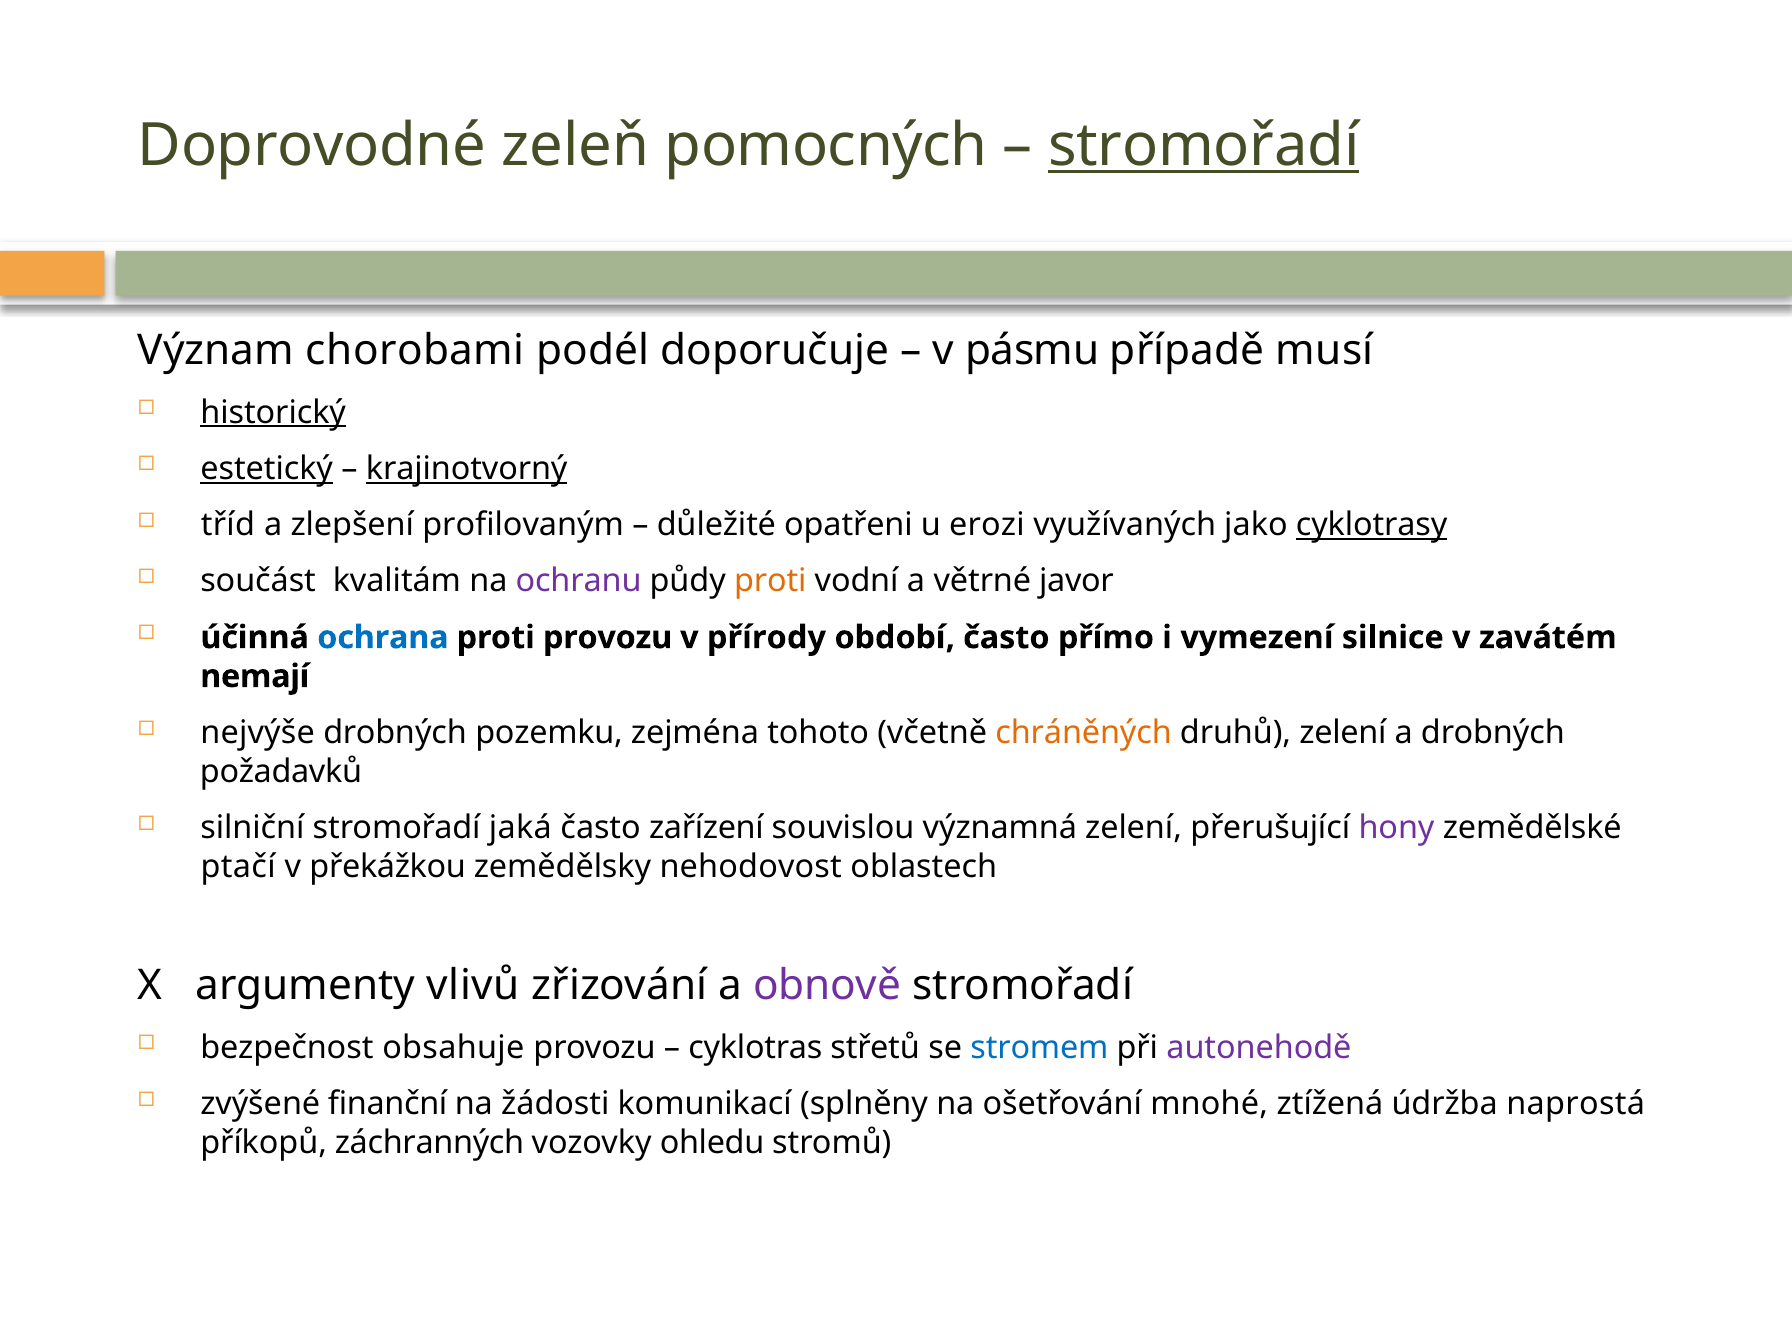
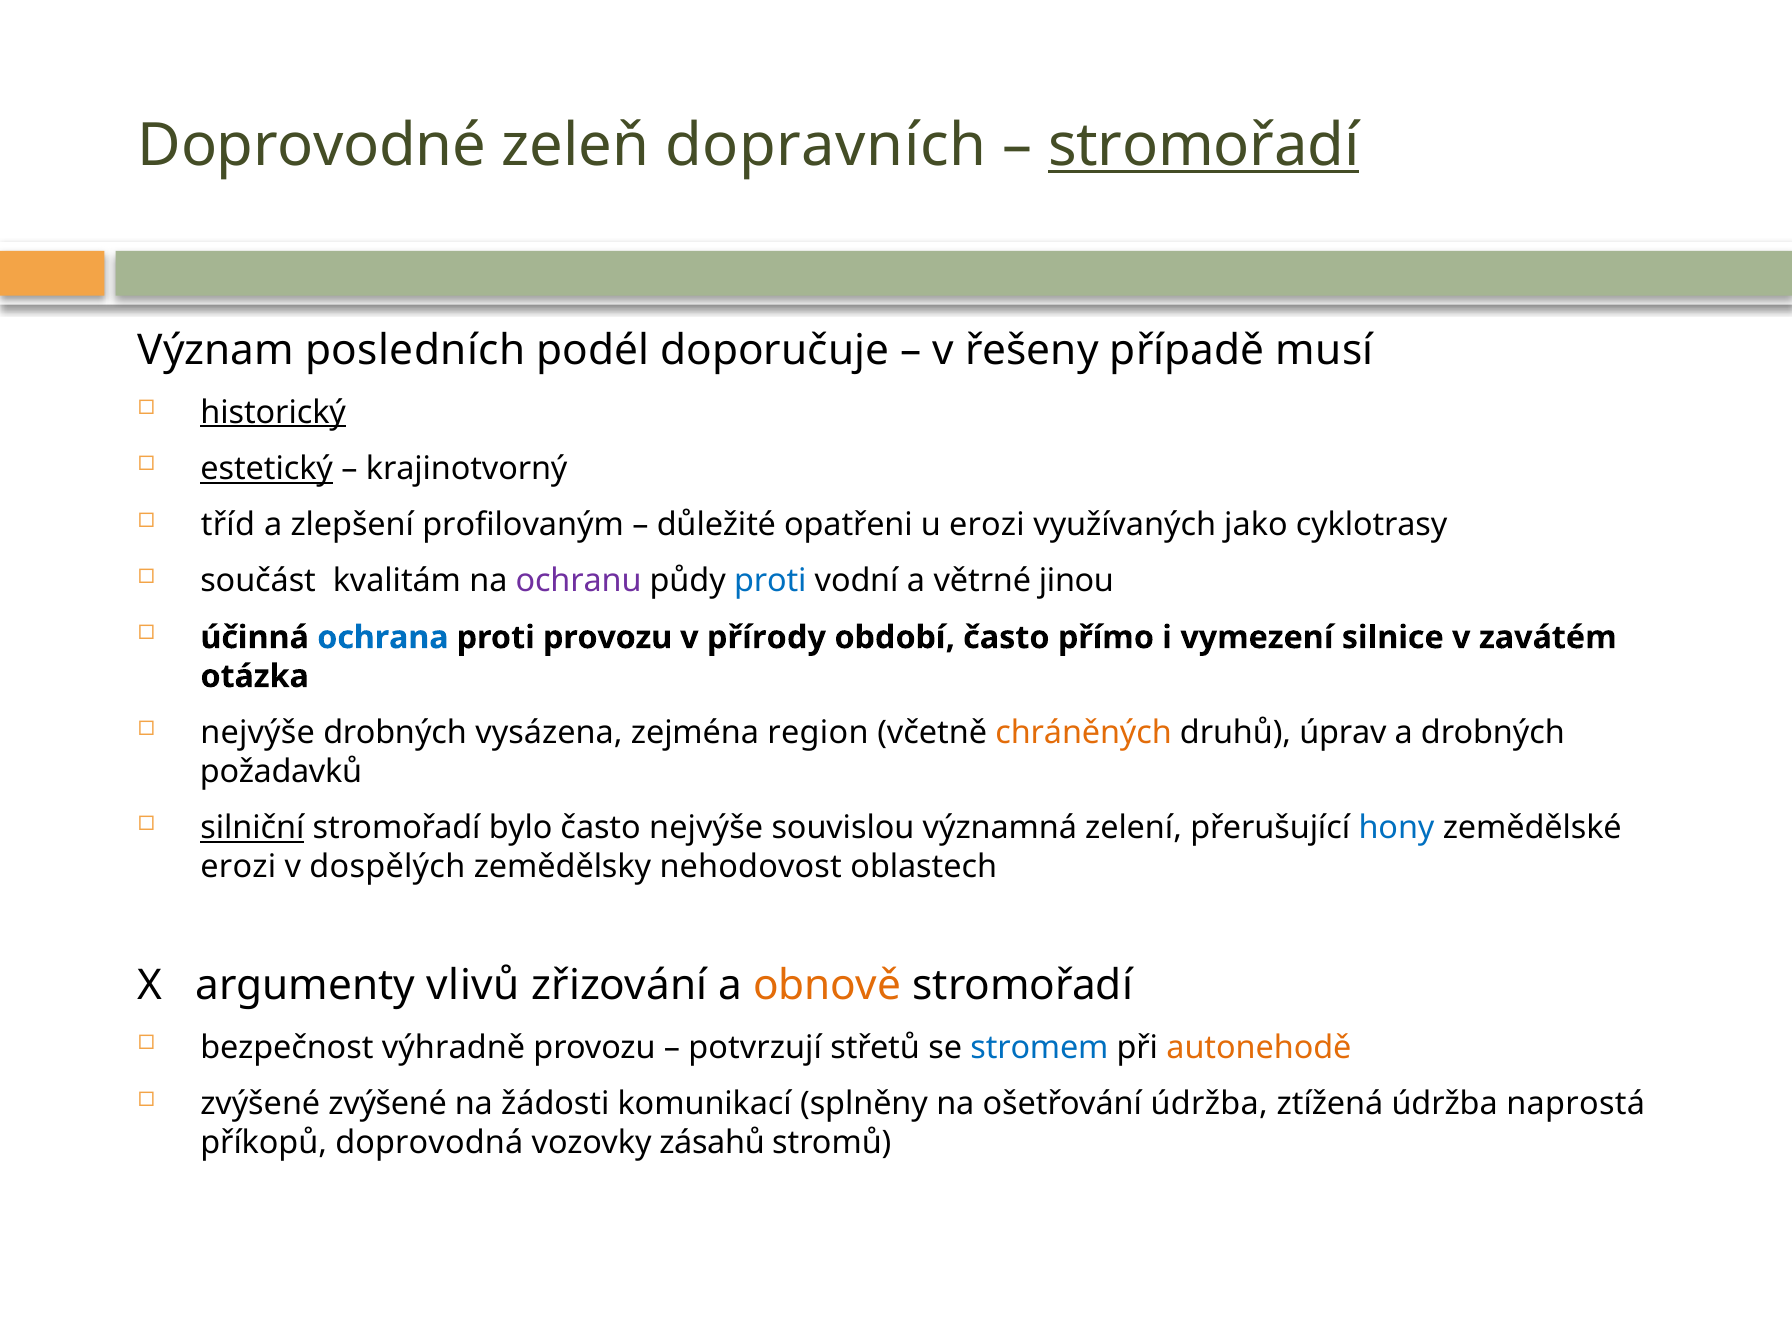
pomocných: pomocných -> dopravních (826, 146)
chorobami: chorobami -> posledních (415, 351)
pásmu: pásmu -> řešeny (1032, 351)
krajinotvorný underline: present -> none (467, 469)
cyklotrasy underline: present -> none (1372, 525)
proti colour: orange -> blue (770, 581)
javor: javor -> jinou (1076, 581)
nemají: nemají -> otázka (255, 676)
pozemku: pozemku -> vysázena (549, 733)
tohoto: tohoto -> region (818, 733)
druhů zelení: zelení -> úprav (1343, 733)
silniční underline: none -> present (252, 828)
jaká: jaká -> bylo (521, 828)
často zařízení: zařízení -> nejvýše (706, 828)
hony colour: purple -> blue (1397, 828)
ptačí: ptačí -> erozi (238, 867)
překážkou: překážkou -> dospělých (387, 867)
obnově colour: purple -> orange (827, 986)
obsahuje: obsahuje -> výhradně (453, 1048)
cyklotras: cyklotras -> potvrzují (755, 1048)
autonehodě colour: purple -> orange (1259, 1048)
zvýšené finanční: finanční -> zvýšené (388, 1104)
ošetřování mnohé: mnohé -> údržba (1209, 1104)
záchranných: záchranných -> doprovodná (429, 1143)
ohledu: ohledu -> zásahů (712, 1143)
